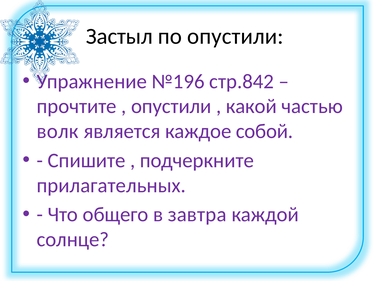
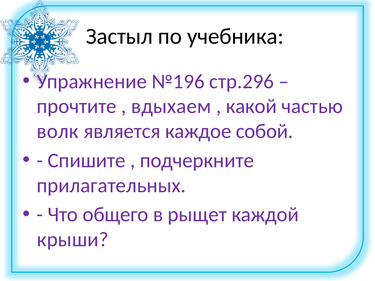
по опустили: опустили -> учебника (235, 36)
стр.842: стр.842 -> стр.296 (242, 81)
опустили: опустили -> вдыхаем (171, 106)
завтра: завтра -> рыщет (197, 215)
солнце: солнце -> крыши (73, 240)
